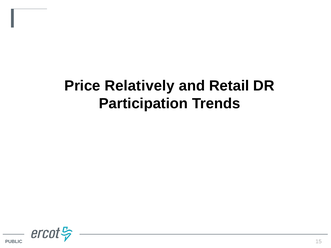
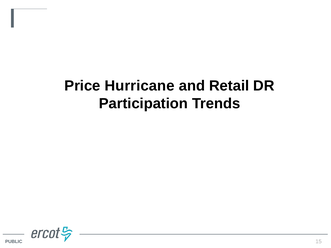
Relatively: Relatively -> Hurricane (140, 86)
